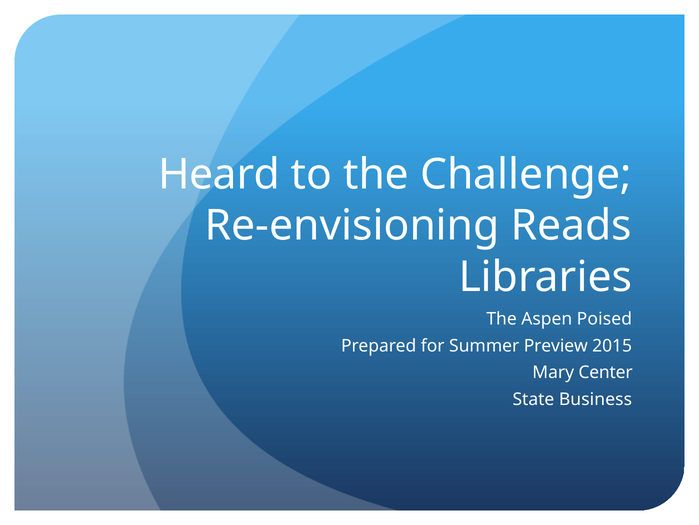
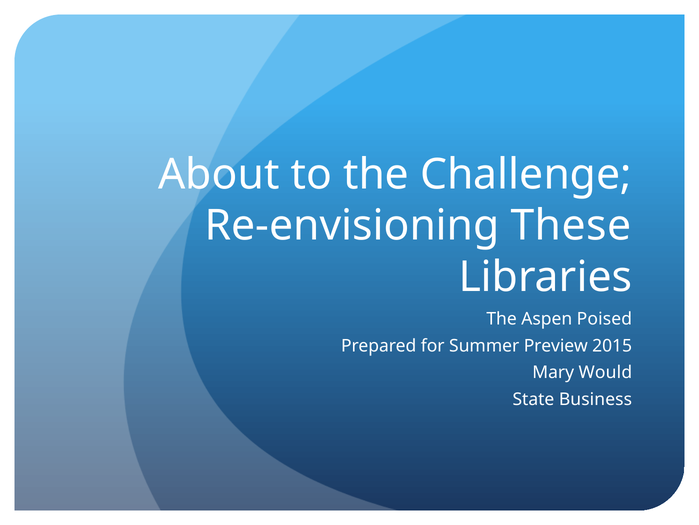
Heard: Heard -> About (219, 174)
Reads: Reads -> These (571, 225)
Center: Center -> Would (605, 372)
